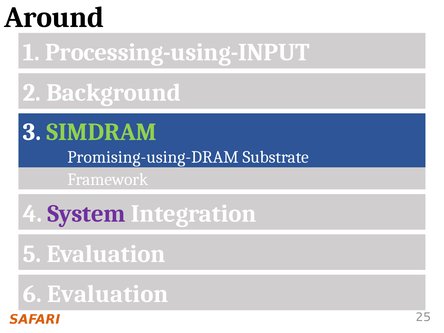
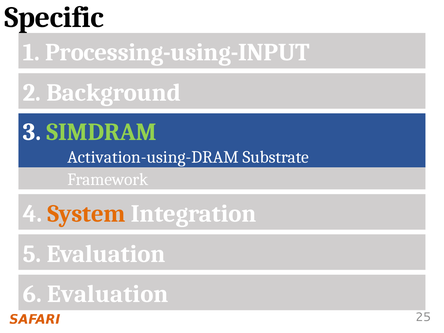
Around: Around -> Specific (54, 17)
Promising-using-DRAM: Promising-using-DRAM -> Activation-using-DRAM (153, 157)
System colour: purple -> orange (87, 214)
